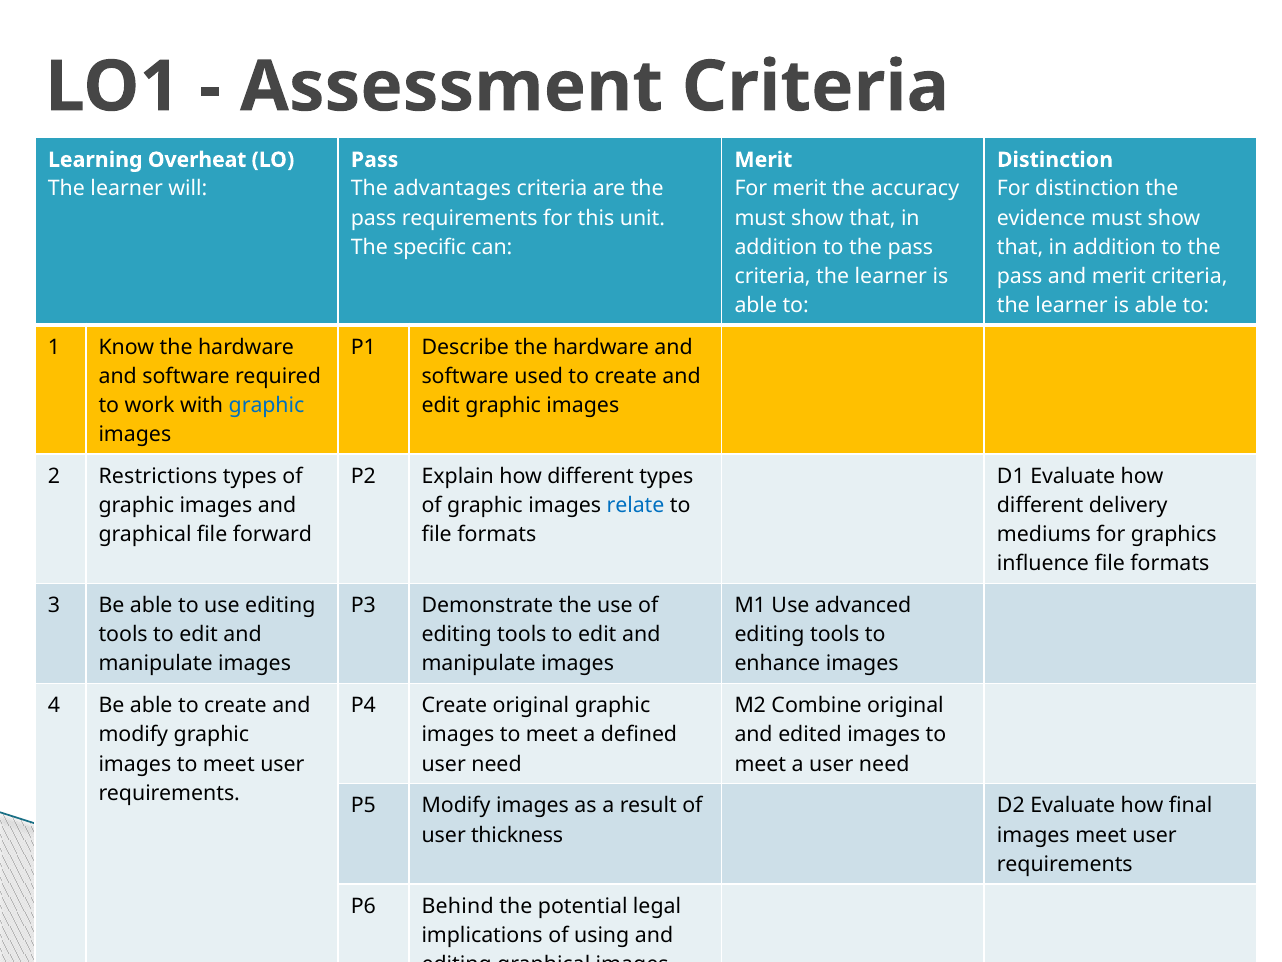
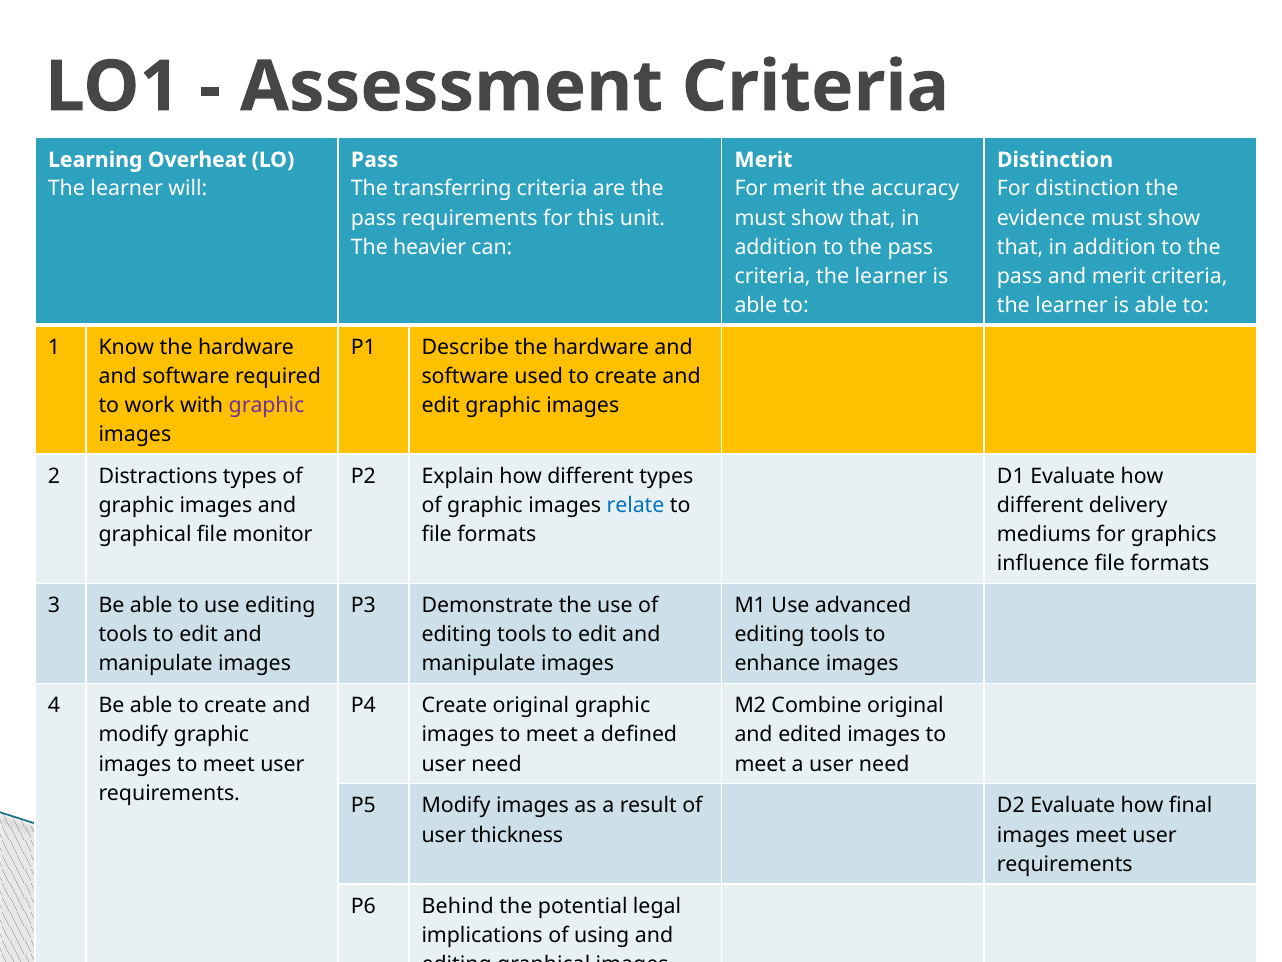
advantages: advantages -> transferring (452, 189)
specific: specific -> heavier (430, 247)
graphic colour: blue -> purple (266, 405)
Restrictions: Restrictions -> Distractions (158, 476)
forward: forward -> monitor (273, 534)
